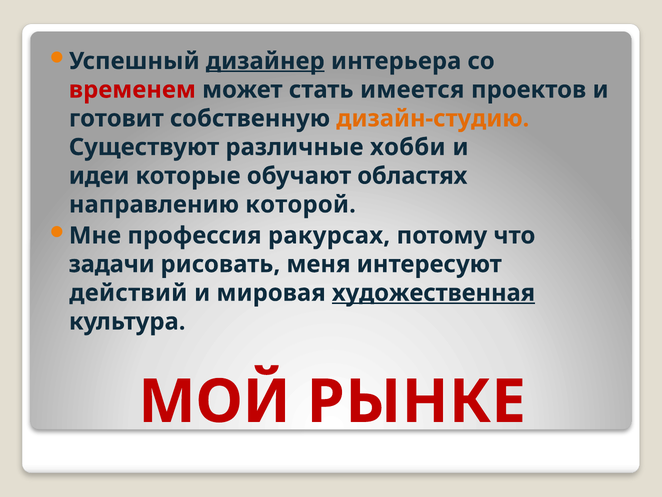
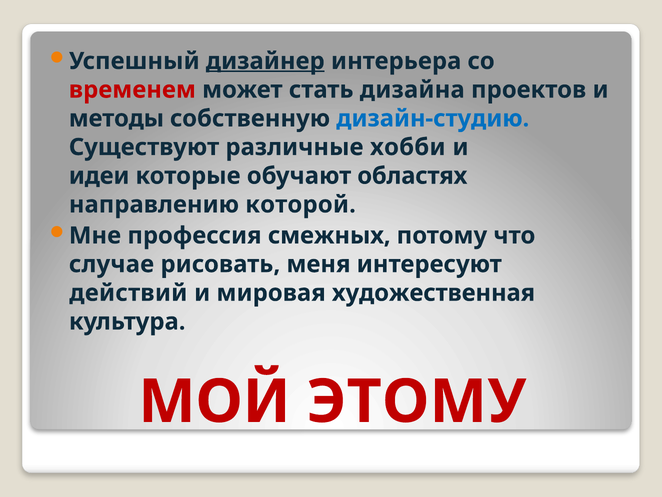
имеется: имеется -> дизайна (412, 90)
готовит: готовит -> методы (116, 118)
дизайн-студию colour: orange -> blue (433, 118)
ракурсах: ракурсах -> смежных (329, 235)
задачи: задачи -> случае (111, 264)
художественная underline: present -> none (433, 293)
РЫНКЕ: РЫНКЕ -> ЭТОМУ (416, 401)
